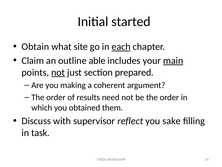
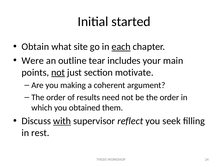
Claim: Claim -> Were (33, 60)
able: able -> tear (97, 60)
main underline: present -> none (173, 60)
prepared: prepared -> motivate (134, 72)
with underline: none -> present (62, 121)
sake: sake -> seek (172, 121)
task: task -> rest (40, 132)
